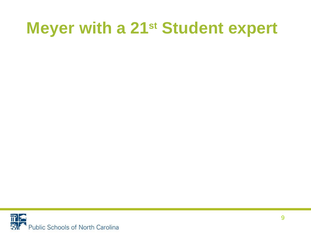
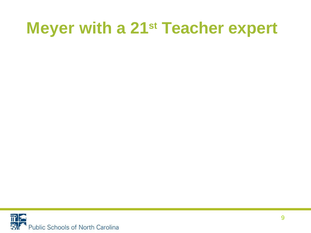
Student: Student -> Teacher (193, 28)
